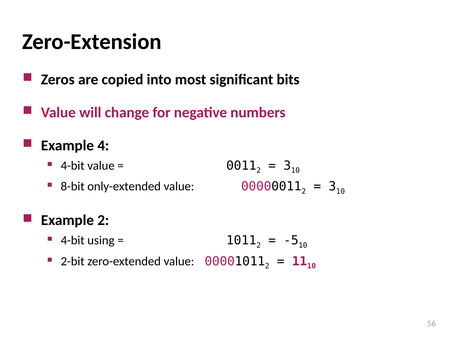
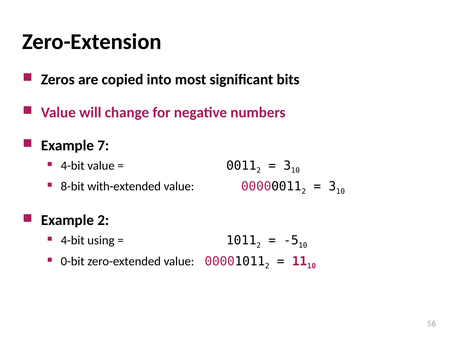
4: 4 -> 7 (103, 146)
only-extended: only-extended -> with-extended (124, 187)
2-bit: 2-bit -> 0-bit (73, 261)
